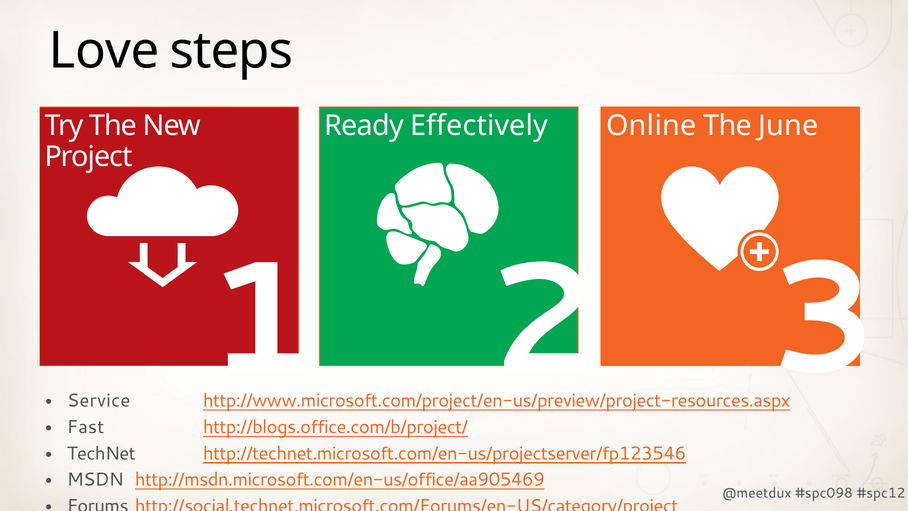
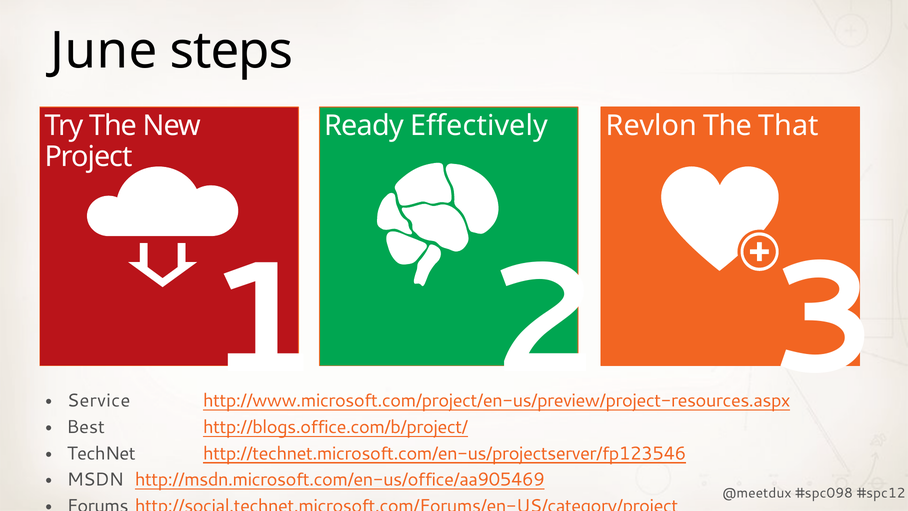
Love: Love -> June (104, 51)
Online: Online -> Revlon (651, 126)
June: June -> That (788, 126)
Fast: Fast -> Best (86, 427)
